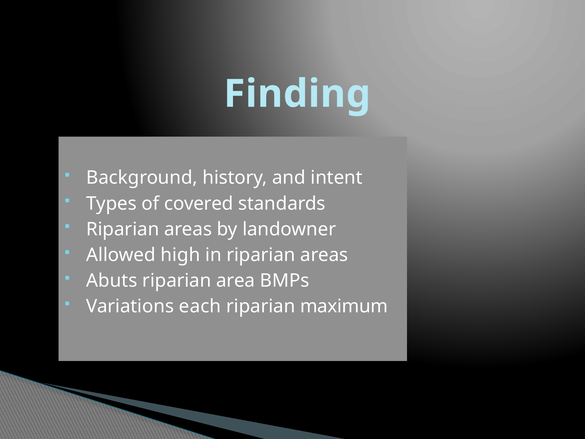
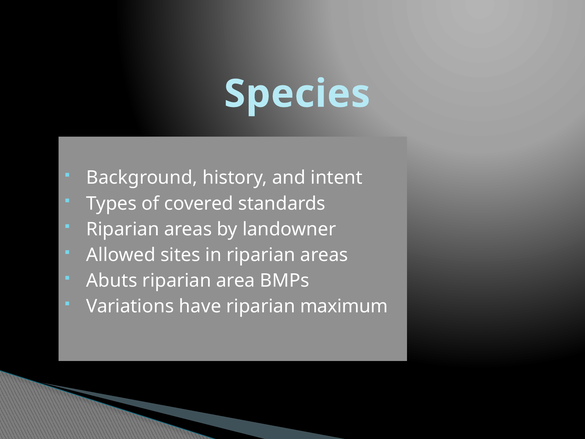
Finding: Finding -> Species (297, 94)
high: high -> sites (180, 255)
each: each -> have (200, 306)
